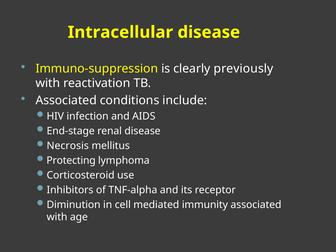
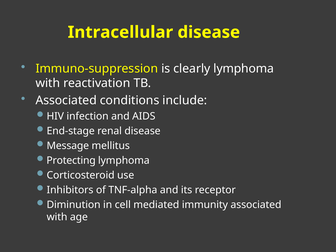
clearly previously: previously -> lymphoma (244, 69)
Necrosis: Necrosis -> Message (68, 146)
